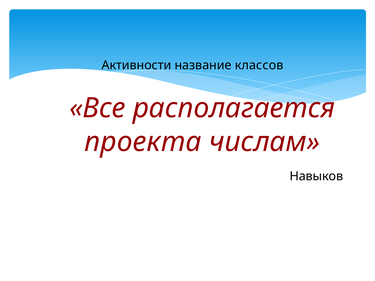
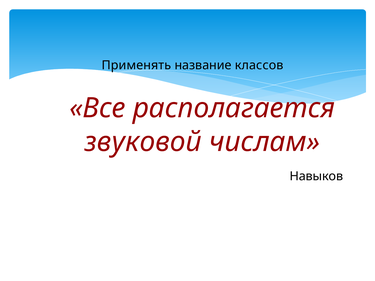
Активности: Активности -> Применять (136, 65)
проекта: проекта -> звуковой (143, 142)
